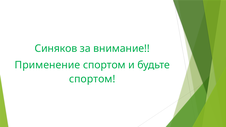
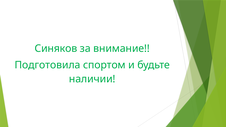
Применение: Применение -> Подготовила (47, 65)
спортом: спортом -> наличии (92, 79)
